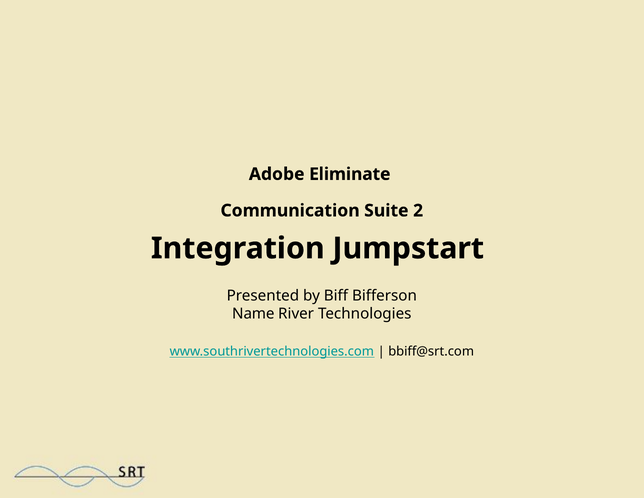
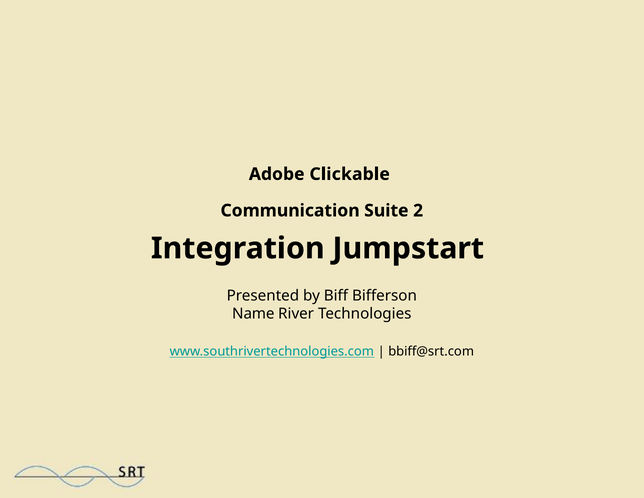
Eliminate: Eliminate -> Clickable (350, 174)
